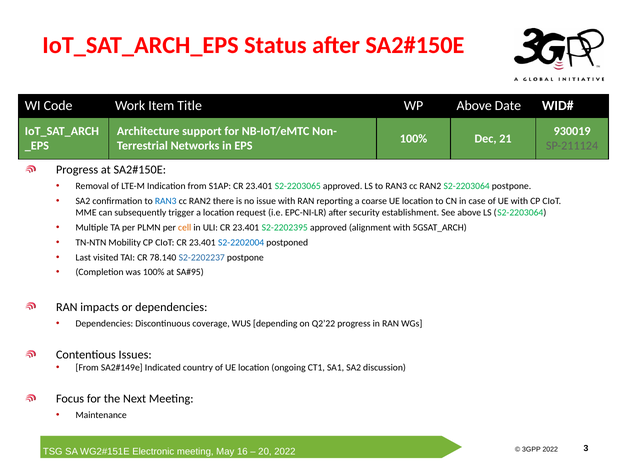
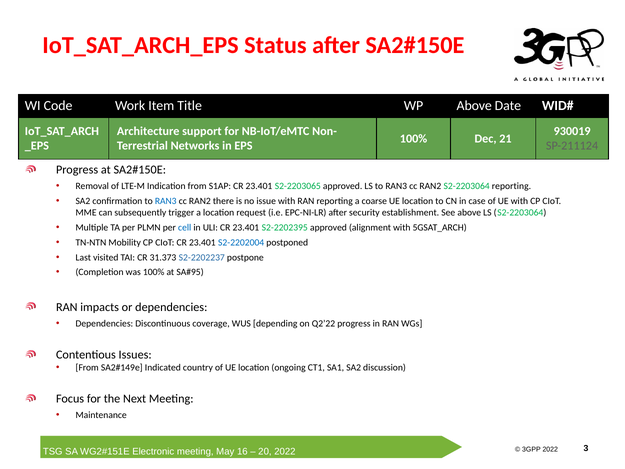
S2-2203064 postpone: postpone -> reporting (511, 186)
cell colour: orange -> blue (185, 227)
78.140: 78.140 -> 31.373 (163, 257)
